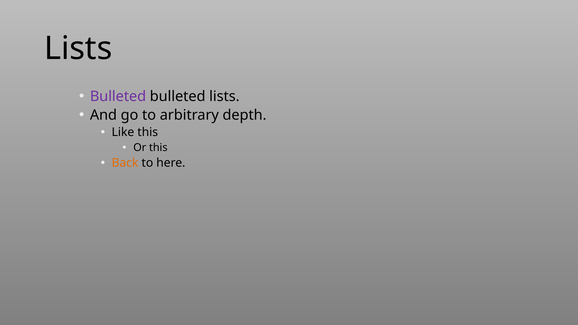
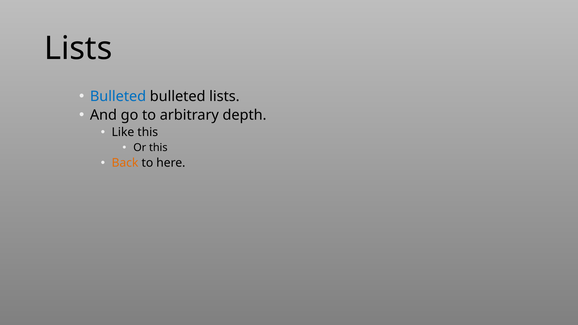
Bulleted colour: purple -> blue (118, 96)
